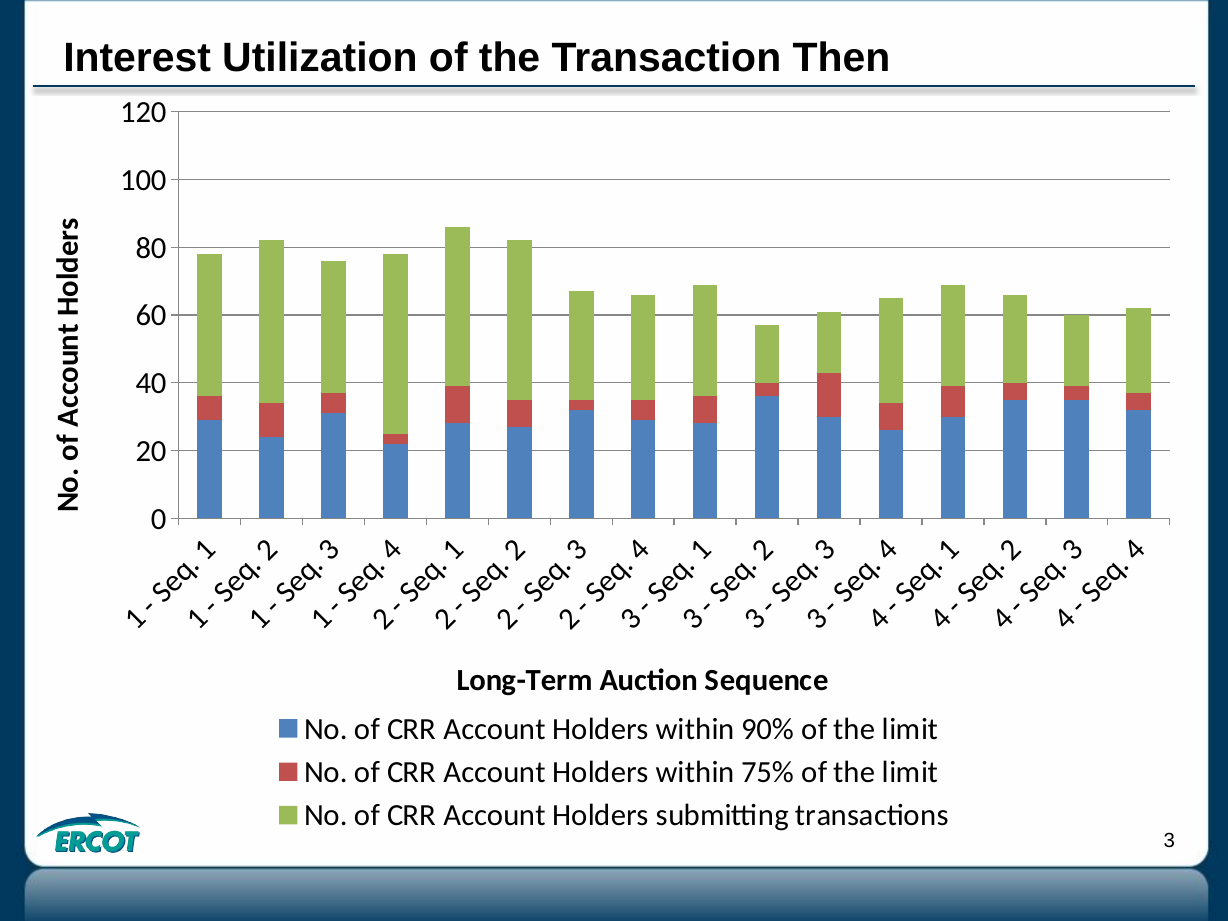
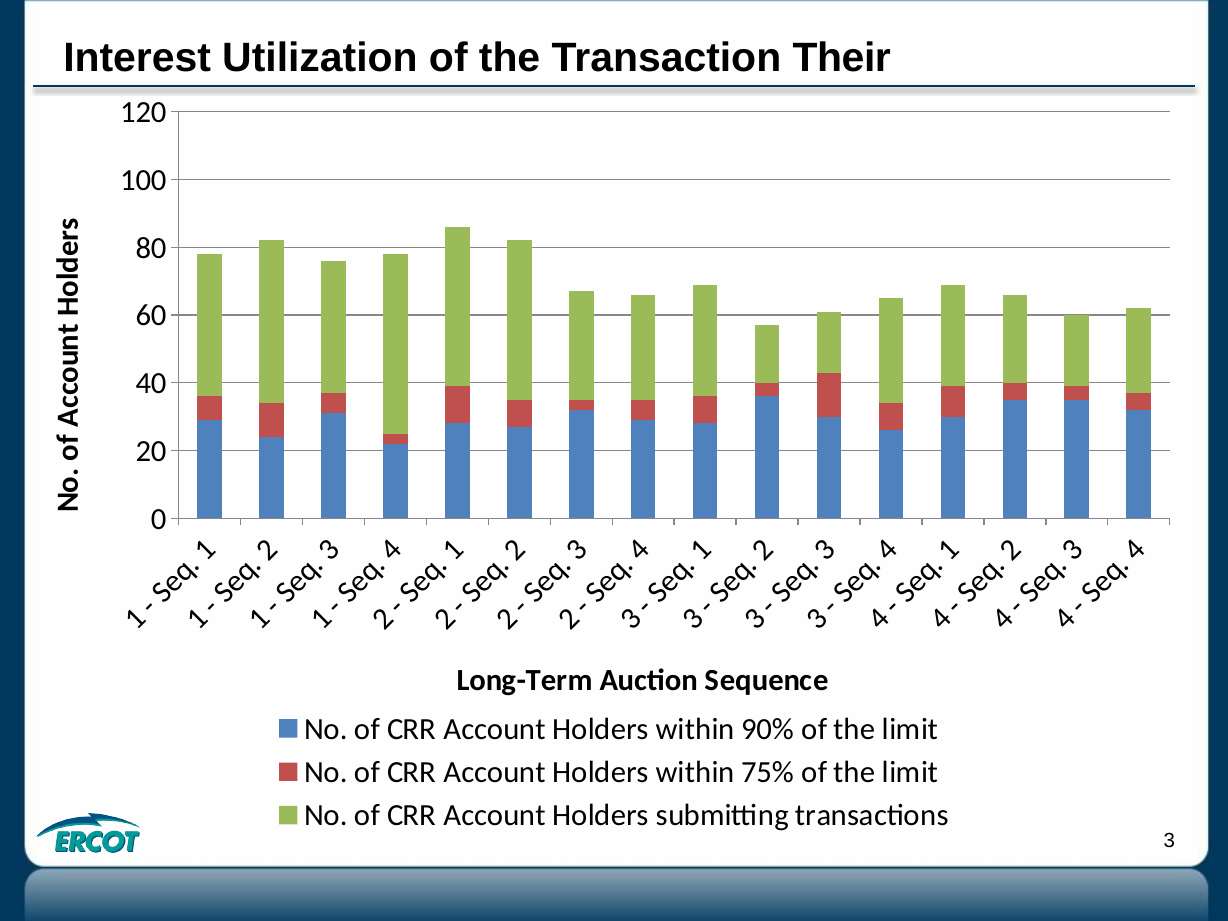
Then: Then -> Their (842, 58)
